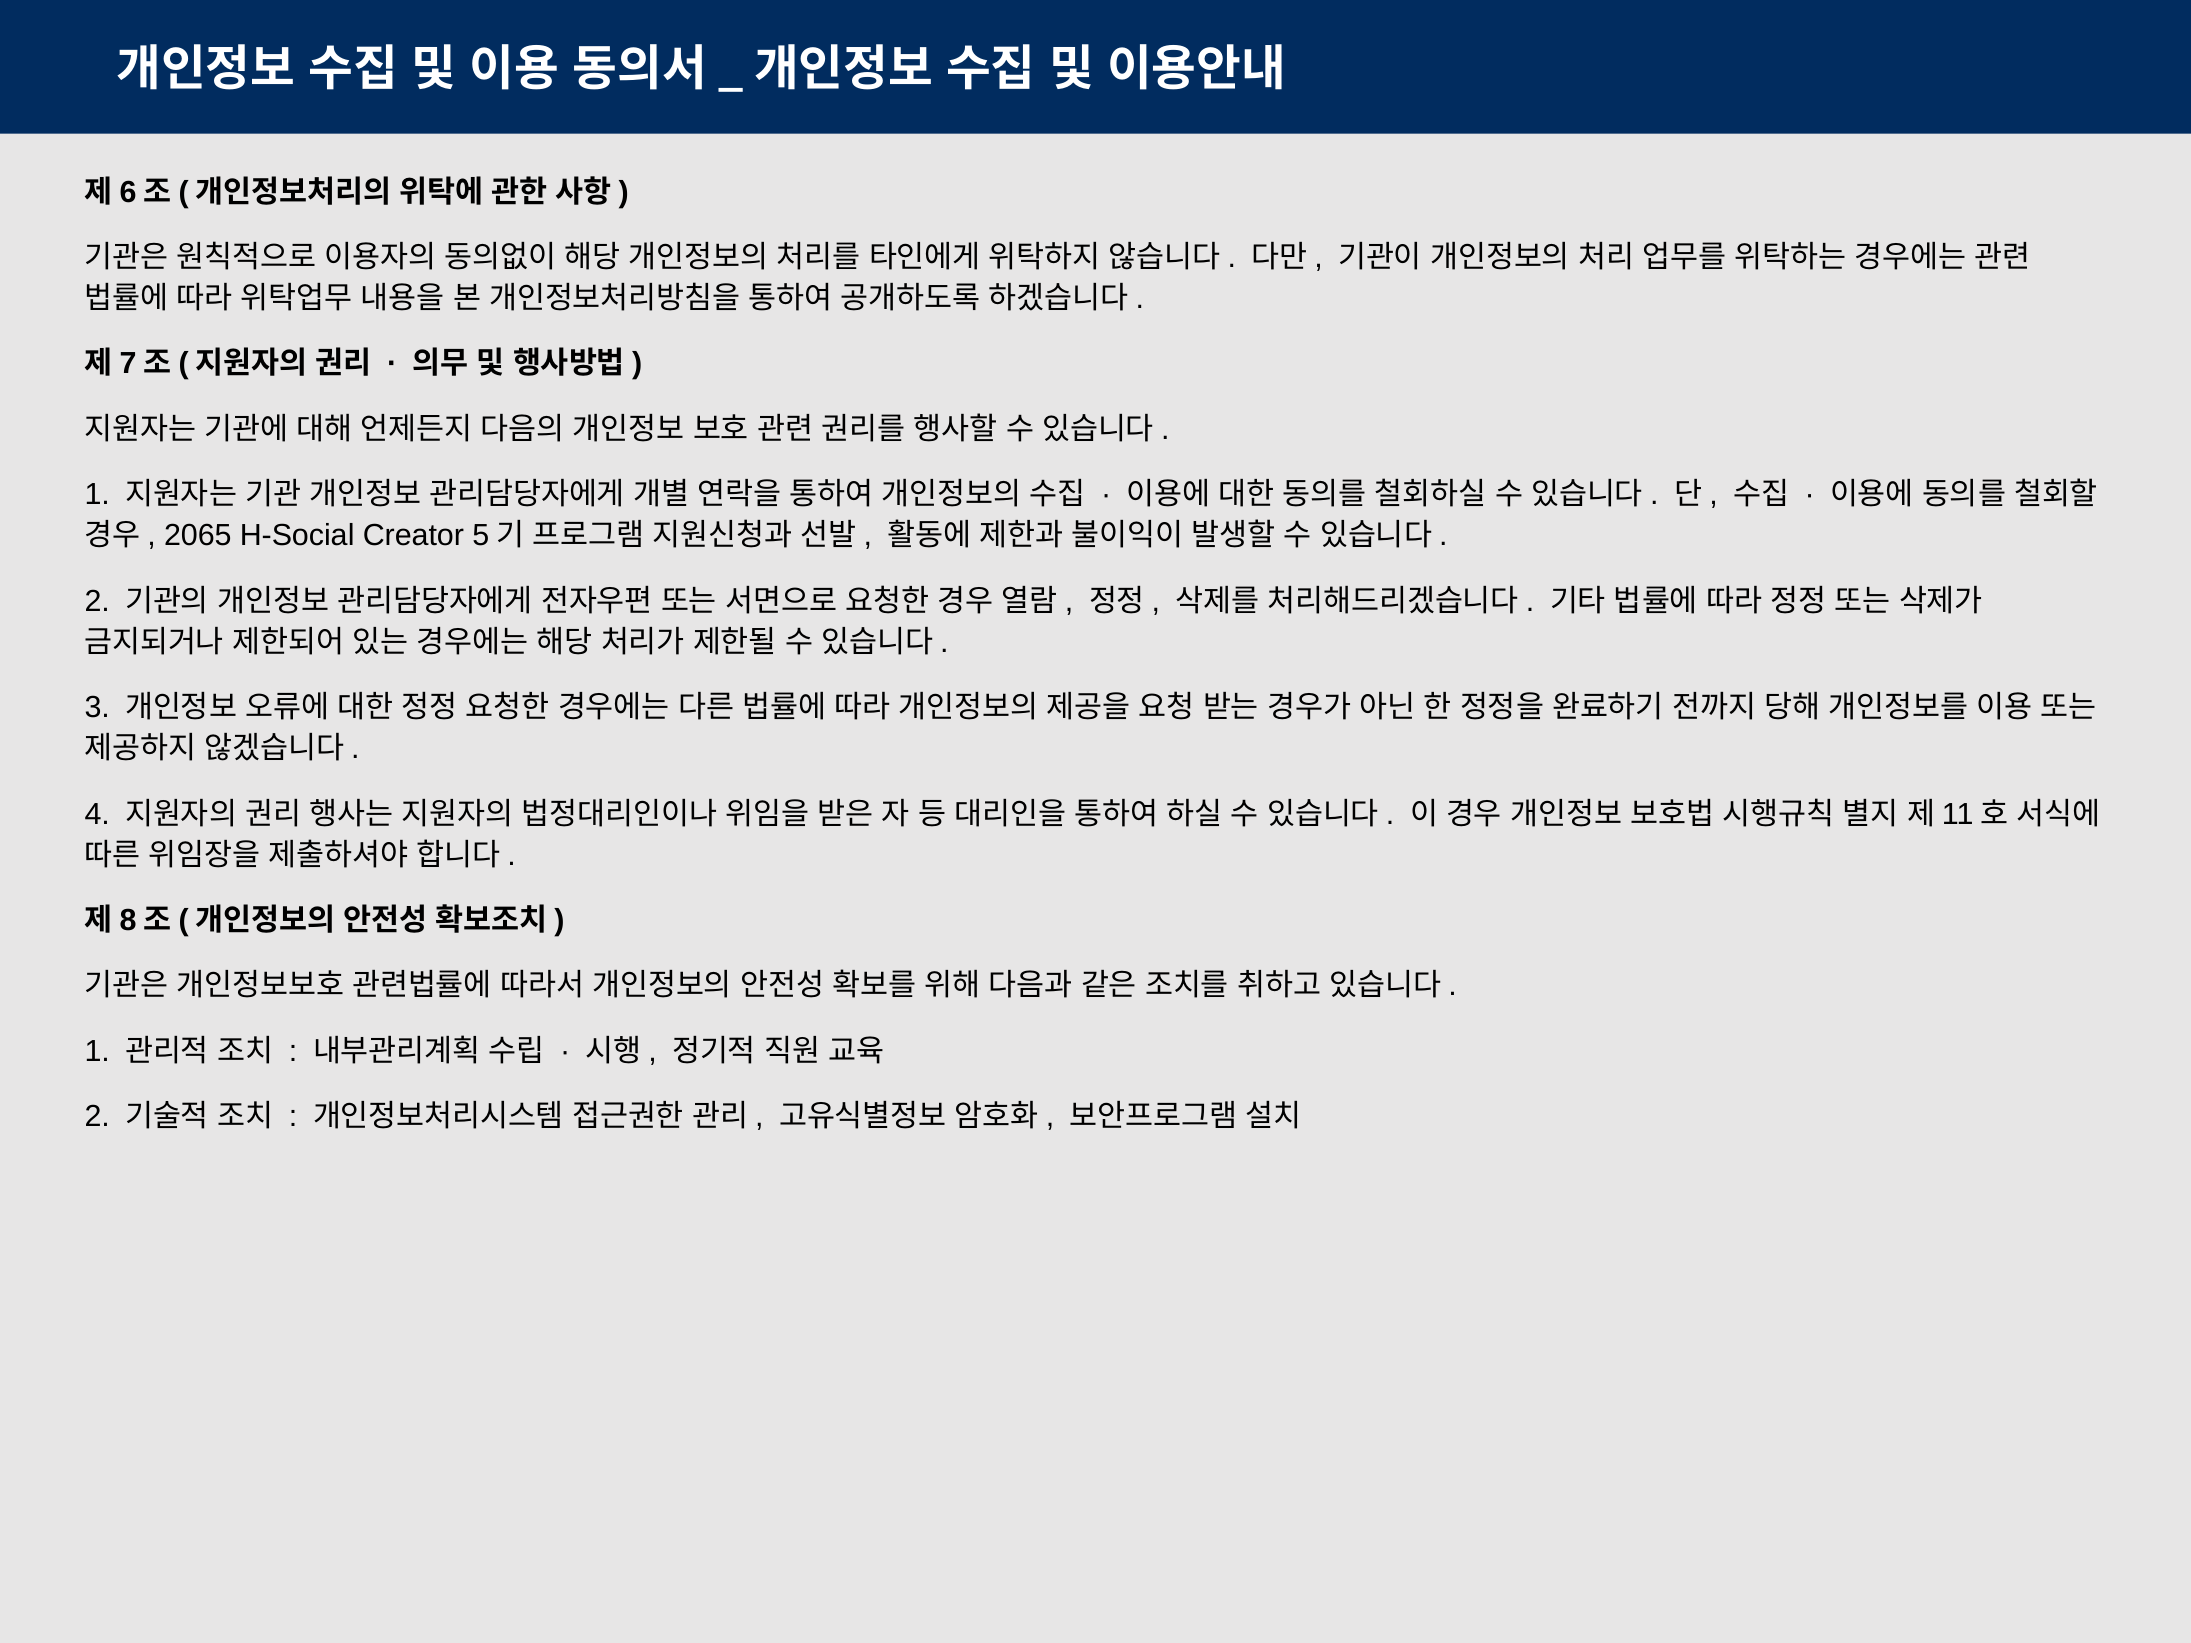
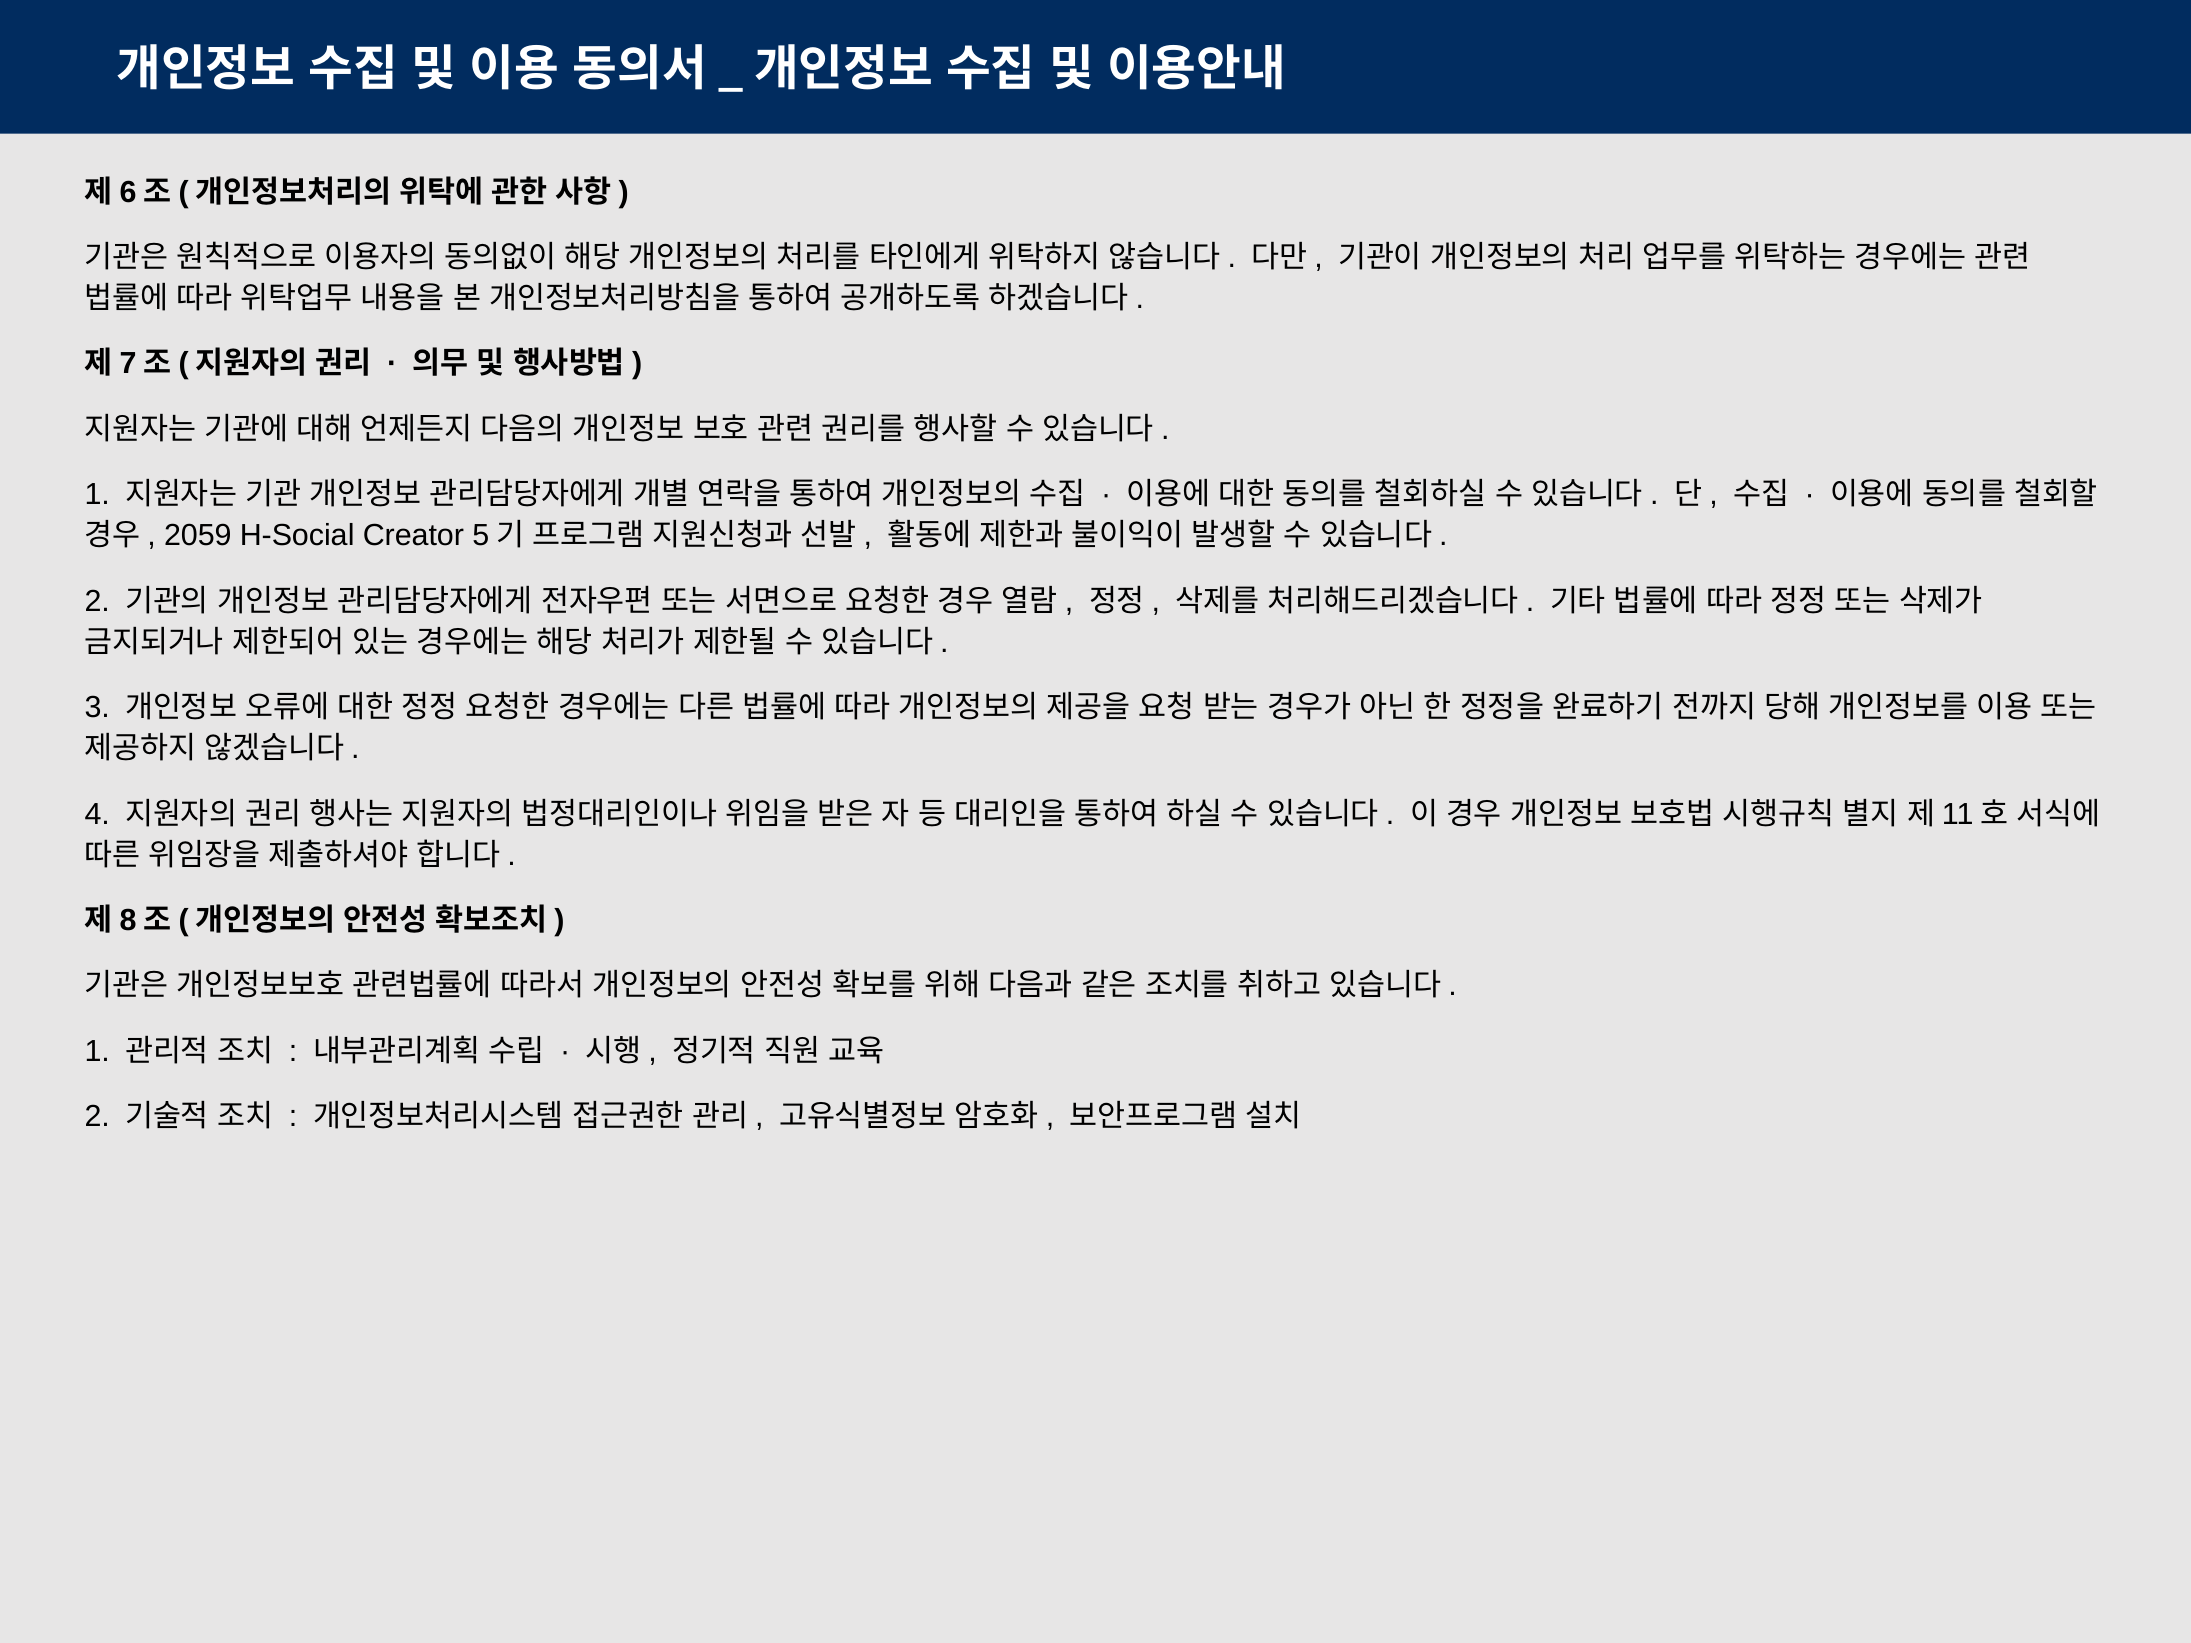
2065: 2065 -> 2059 (198, 536)
